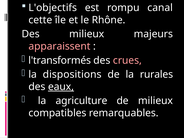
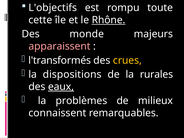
canal: canal -> toute (160, 8)
Rhône underline: none -> present (109, 20)
Des milieux: milieux -> monde (87, 34)
crues colour: pink -> yellow (127, 60)
agriculture: agriculture -> problèmes (81, 101)
compatibles: compatibles -> connaissent (57, 113)
